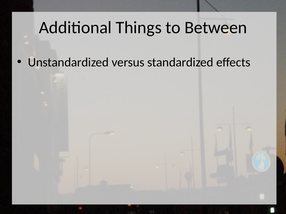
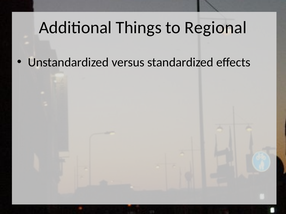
Between: Between -> Regional (216, 28)
